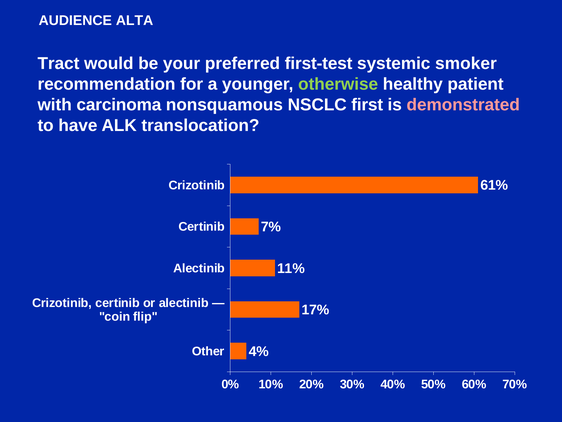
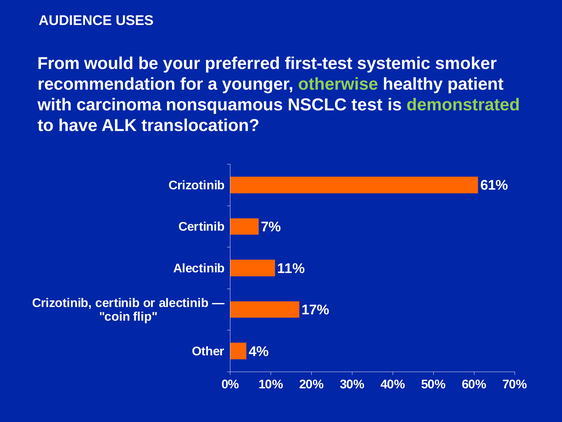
ALTA: ALTA -> USES (135, 20)
Tract: Tract -> From (59, 64)
first: first -> test (367, 105)
demonstrated colour: pink -> light green (463, 105)
